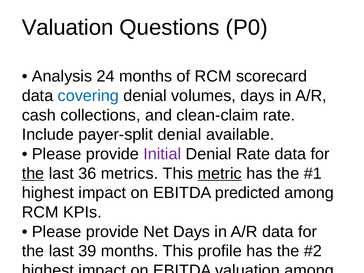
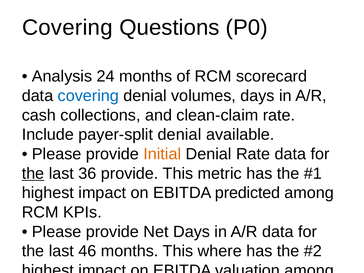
Valuation: Valuation -> Covering (67, 28)
Initial colour: purple -> orange (162, 154)
36 metrics: metrics -> provide (130, 173)
metric underline: present -> none (220, 173)
39: 39 -> 46 (87, 251)
profile: profile -> where (220, 251)
